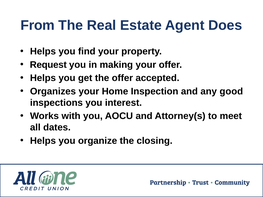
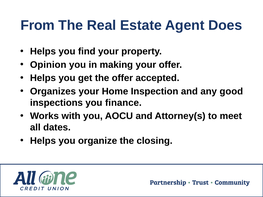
Request: Request -> Opinion (48, 65)
interest: interest -> finance (123, 103)
